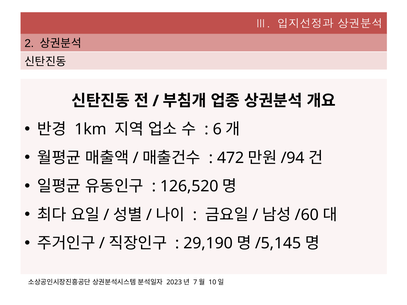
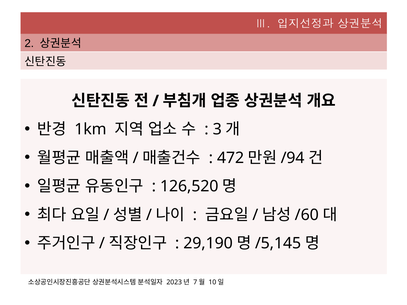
6: 6 -> 3 (217, 130)
